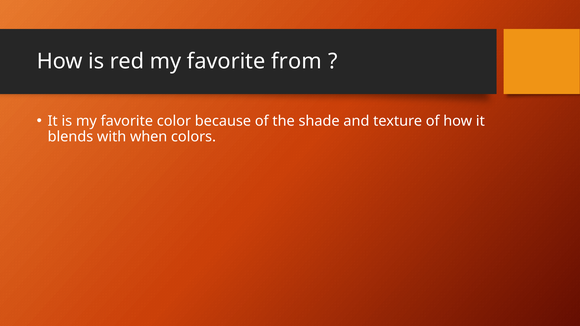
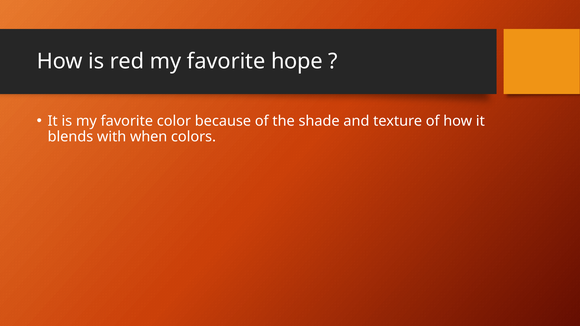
from: from -> hope (297, 61)
